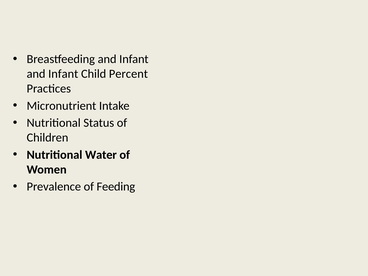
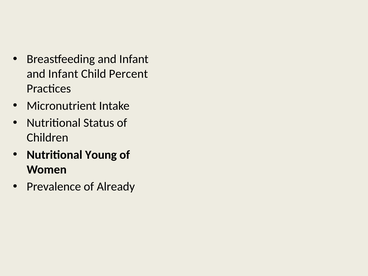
Water: Water -> Young (101, 155)
Feeding: Feeding -> Already (116, 187)
